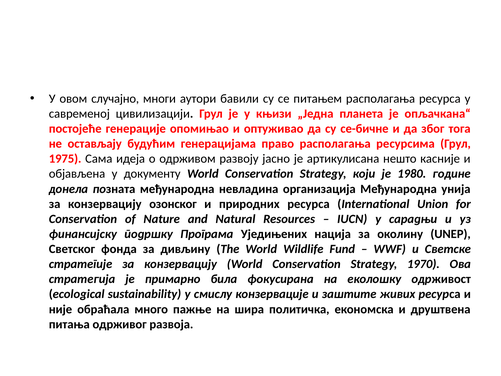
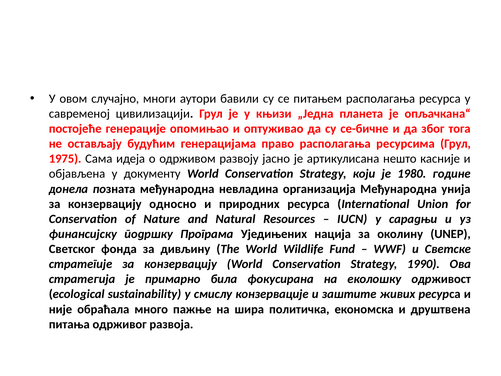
озонског: озонског -> односно (173, 204)
1970: 1970 -> 1990 (423, 264)
